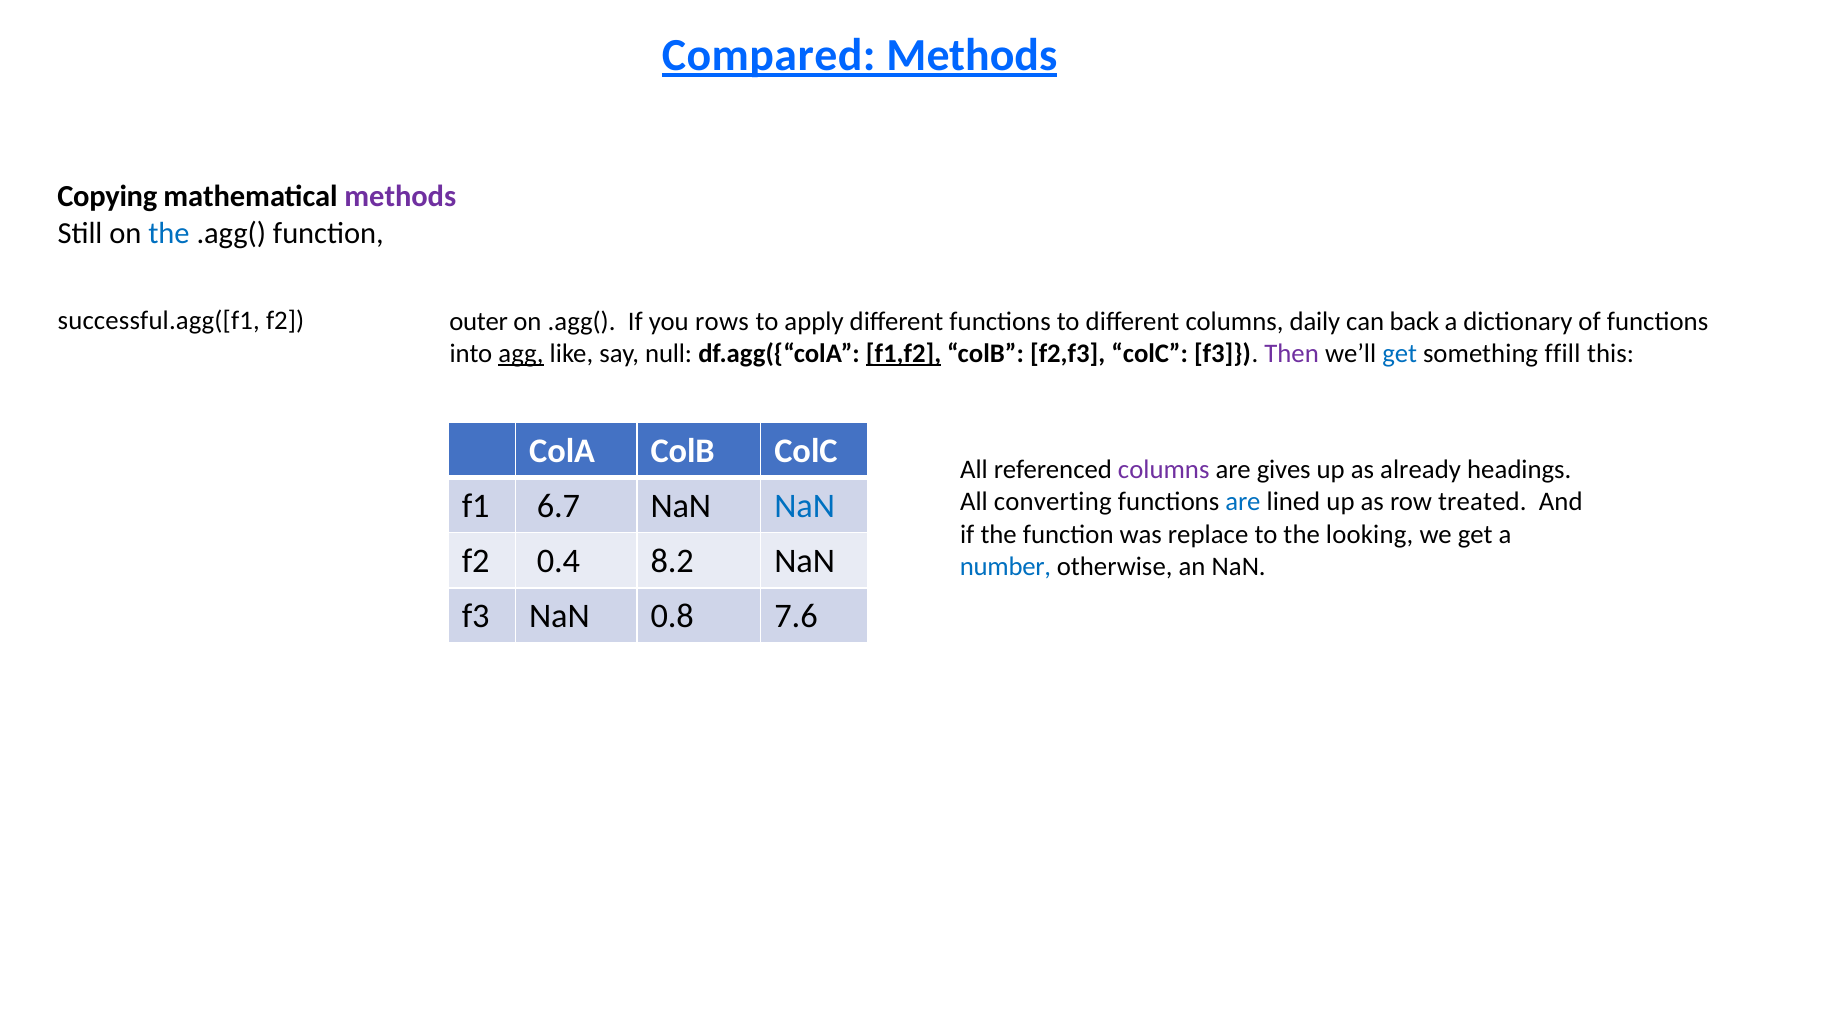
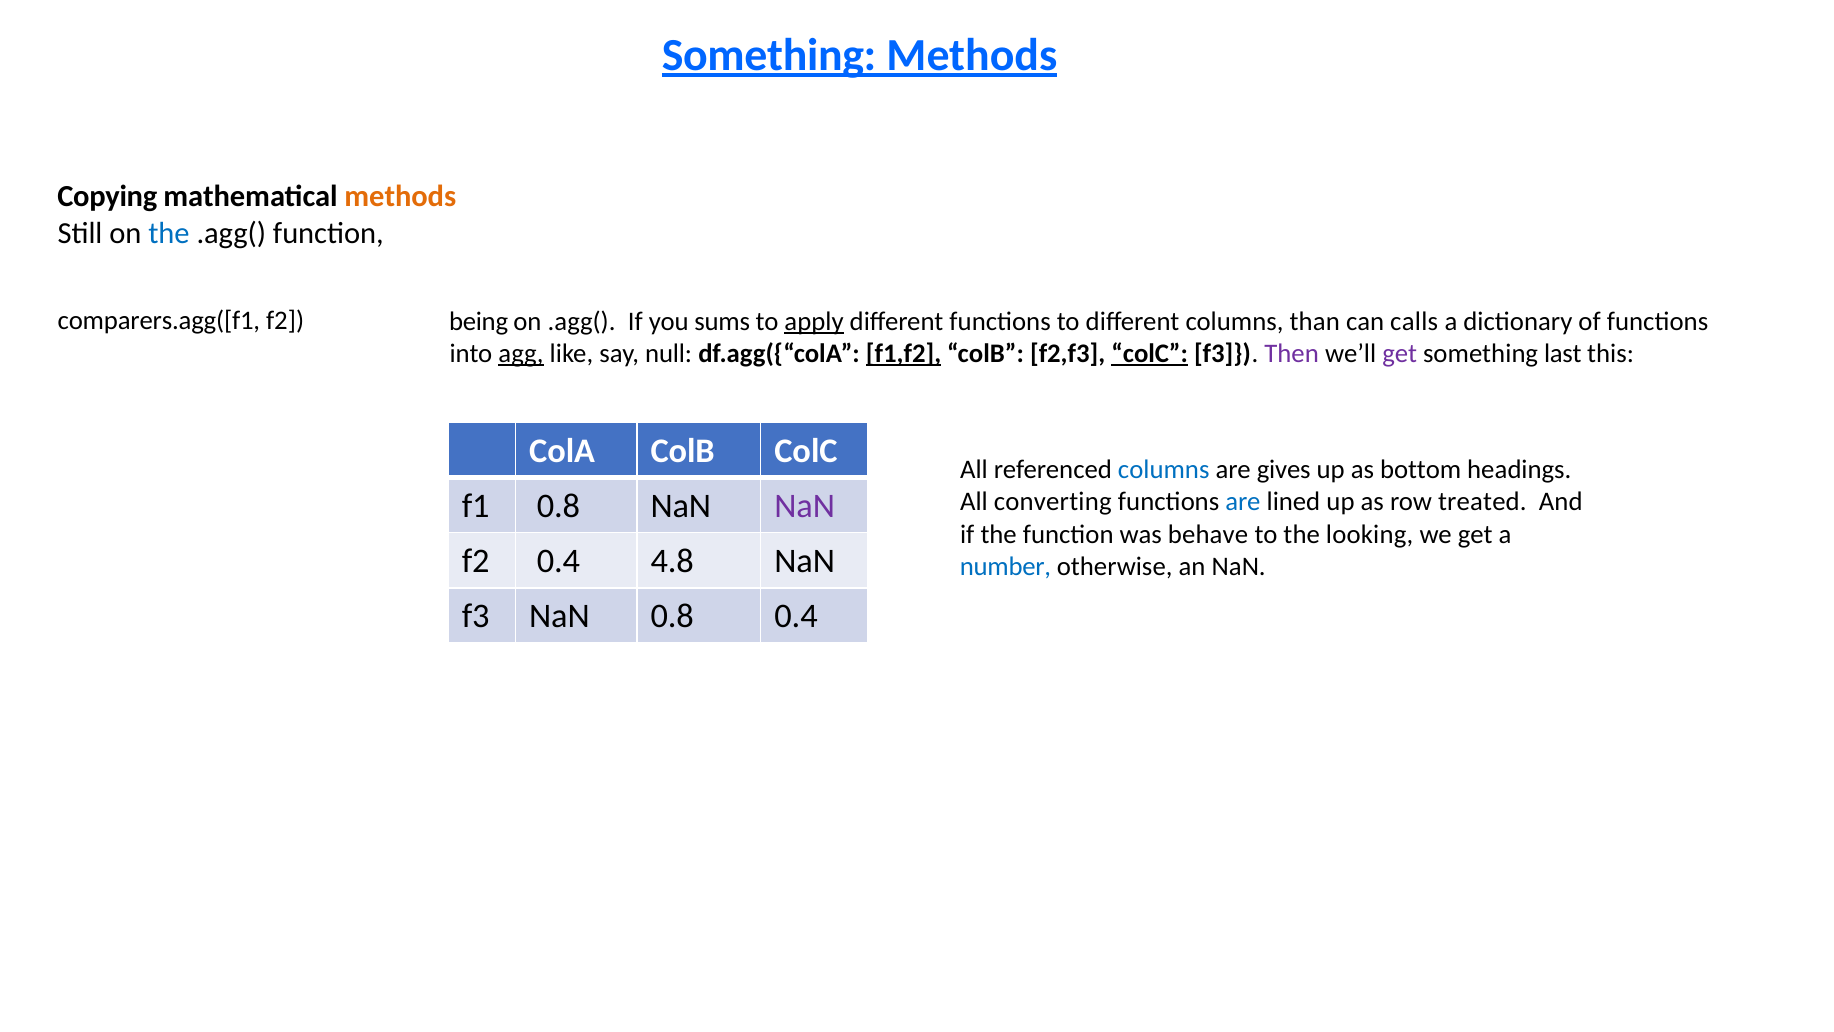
Compared: Compared -> Something (769, 55)
methods colour: purple -> orange (400, 196)
successful.agg([f1: successful.agg([f1 -> comparers.agg([f1 (159, 320)
outer: outer -> being (479, 321)
rows: rows -> sums (722, 321)
apply underline: none -> present (814, 321)
daily: daily -> than (1315, 321)
back: back -> calls (1414, 321)
colC underline: none -> present (1150, 353)
get colour: blue -> purple (1400, 353)
ffill: ffill -> last (1563, 353)
columns colour: purple -> blue (1164, 470)
already: already -> bottom (1421, 470)
f1 6.7: 6.7 -> 0.8 (558, 506)
NaN colour: blue -> purple (805, 506)
replace: replace -> behave (1208, 534)
8.2: 8.2 -> 4.8 (672, 561)
0.8 7.6: 7.6 -> 0.4 (796, 616)
